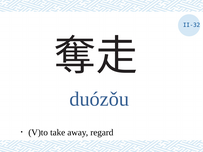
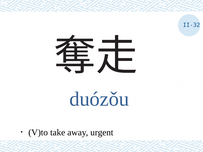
regard: regard -> urgent (102, 133)
